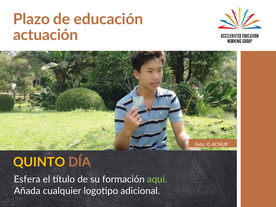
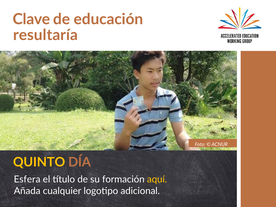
Plazo: Plazo -> Clave (31, 19)
actuación: actuación -> resultaría (45, 35)
aquí colour: light green -> yellow (157, 179)
